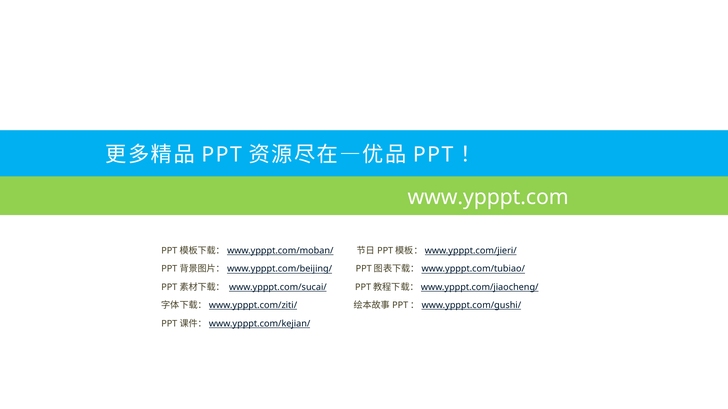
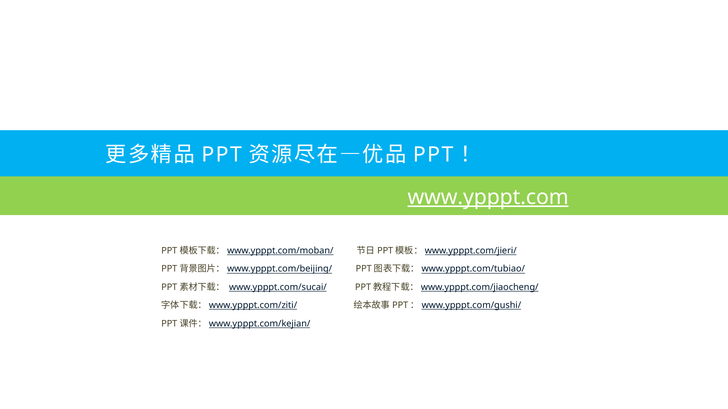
www.ypppt.com underline: none -> present (488, 197)
